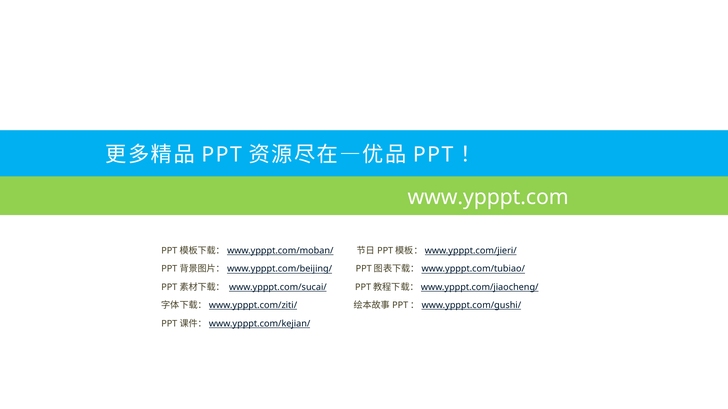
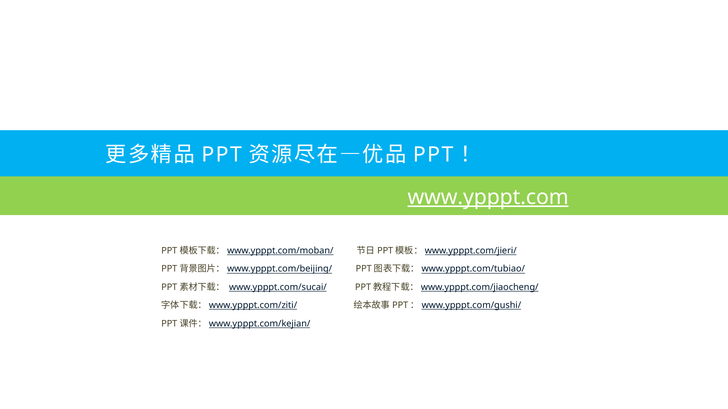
www.ypppt.com underline: none -> present (488, 197)
